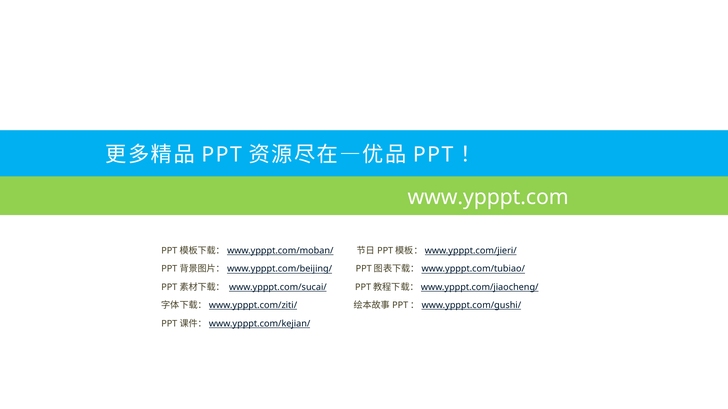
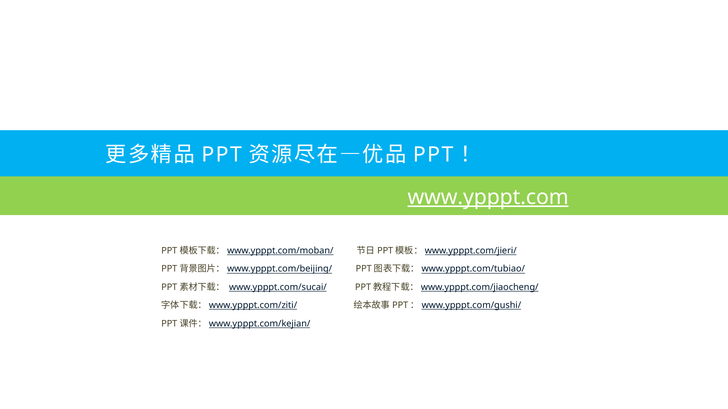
www.ypppt.com underline: none -> present (488, 197)
